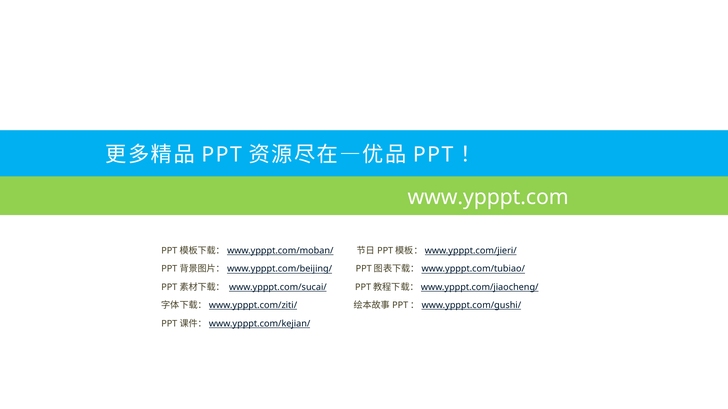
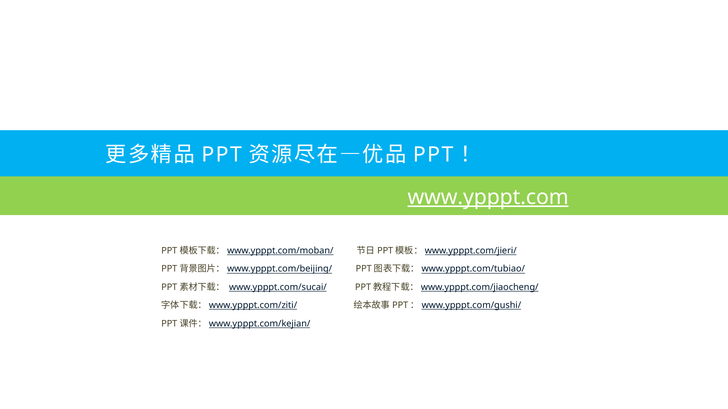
www.ypppt.com underline: none -> present (488, 197)
